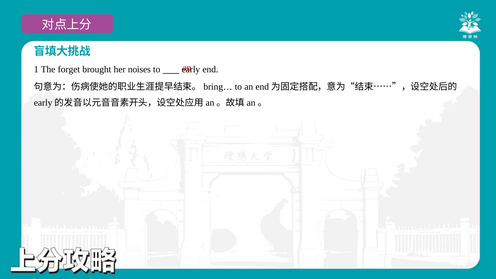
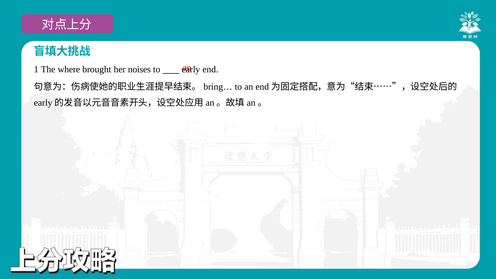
forget: forget -> where (69, 69)
